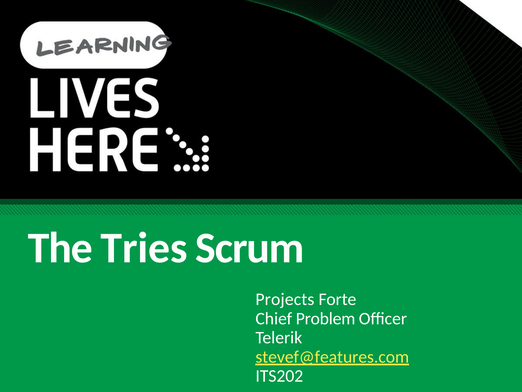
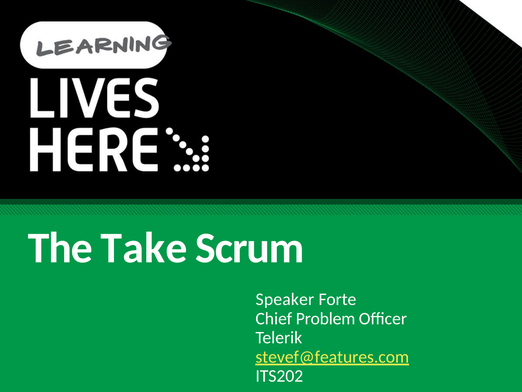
Tries: Tries -> Take (144, 248)
Projects: Projects -> Speaker (285, 299)
